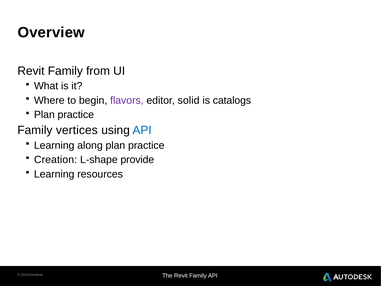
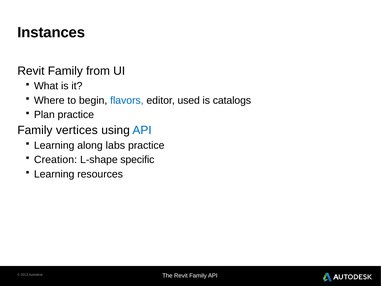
Overview: Overview -> Instances (51, 32)
flavors colour: purple -> blue (127, 100)
solid: solid -> used (189, 100)
along plan: plan -> labs (115, 145)
provide: provide -> specific (137, 160)
